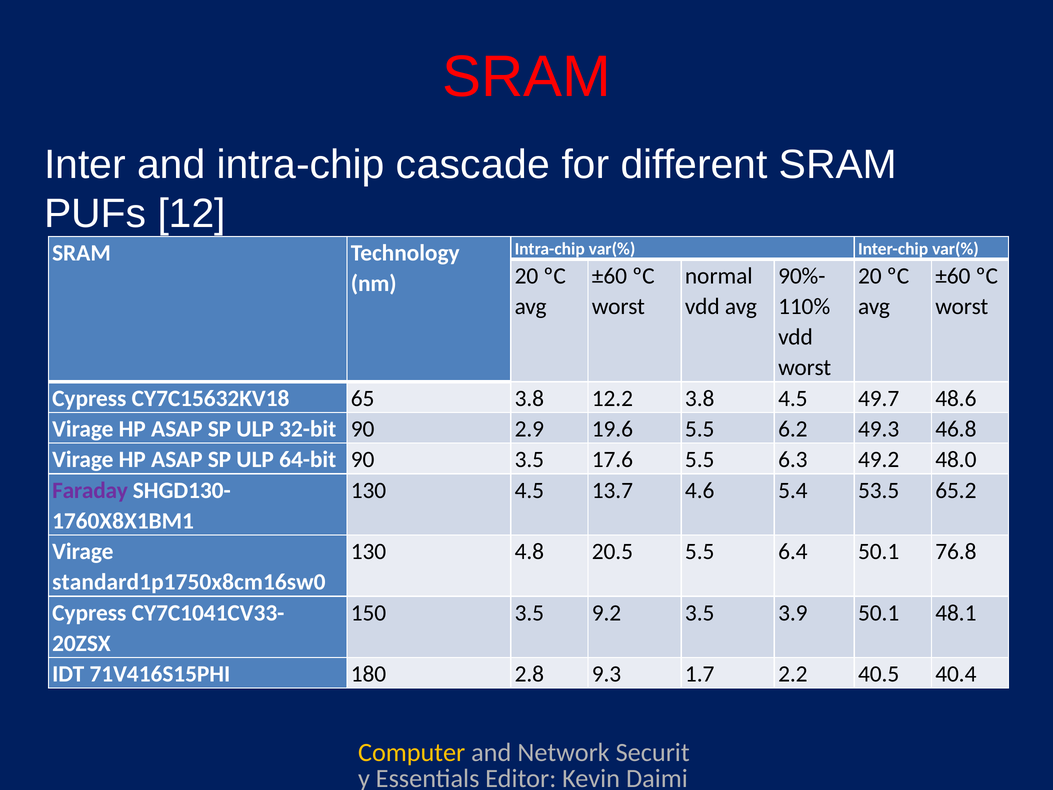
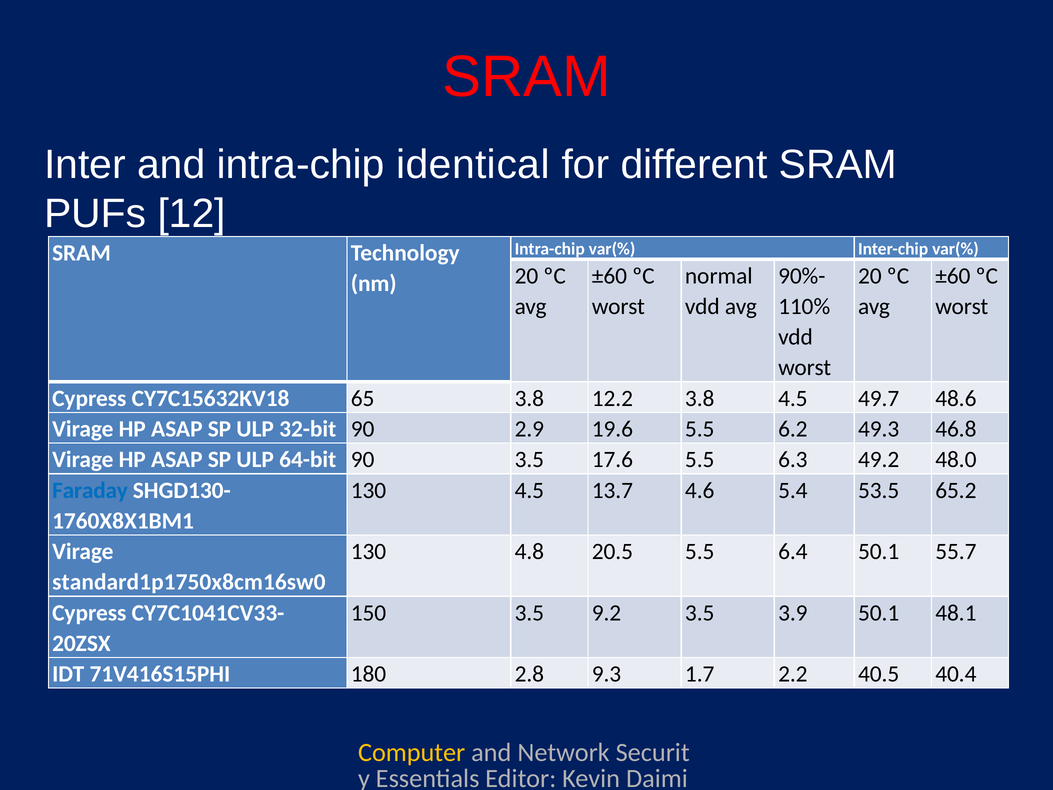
cascade: cascade -> identical (473, 164)
Faraday colour: purple -> blue (90, 490)
76.8: 76.8 -> 55.7 (956, 551)
